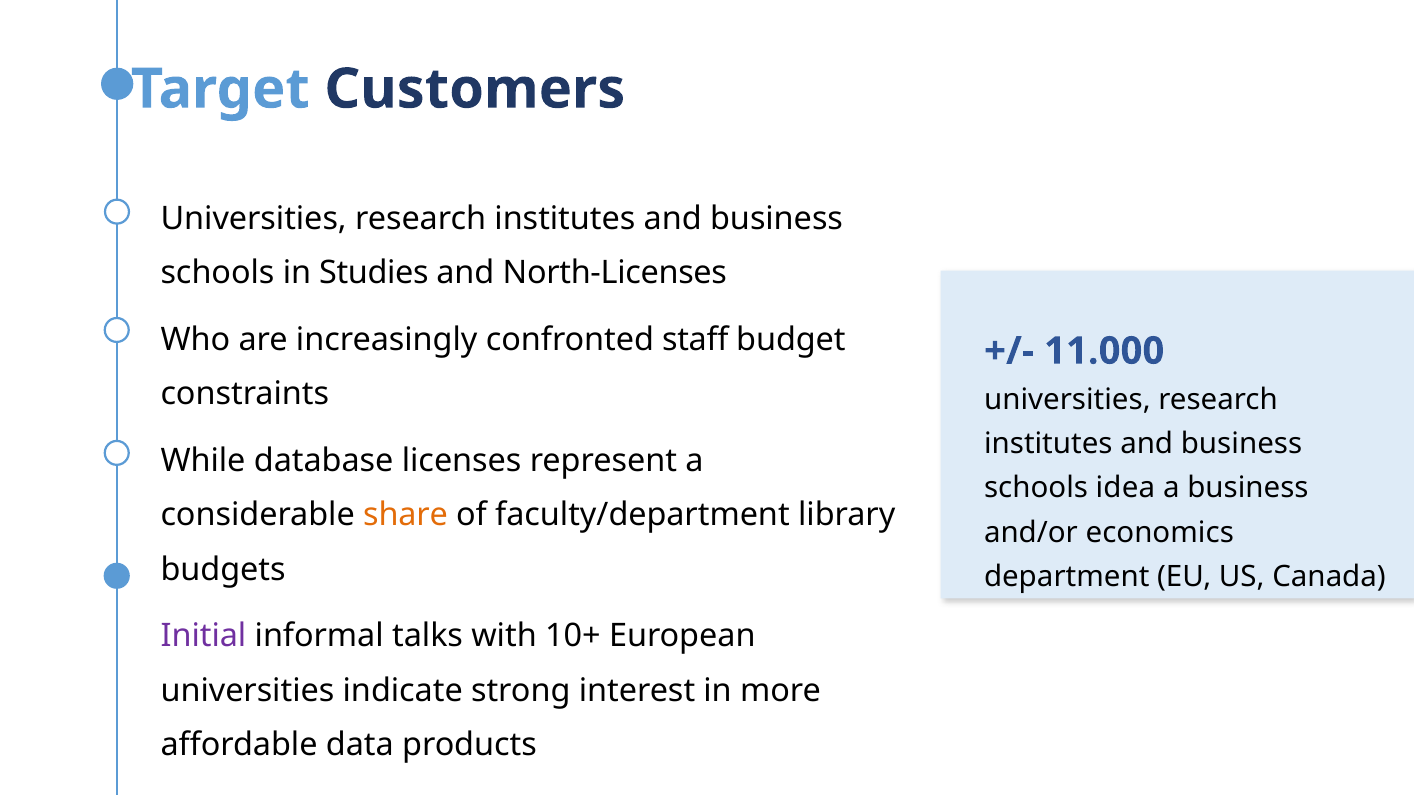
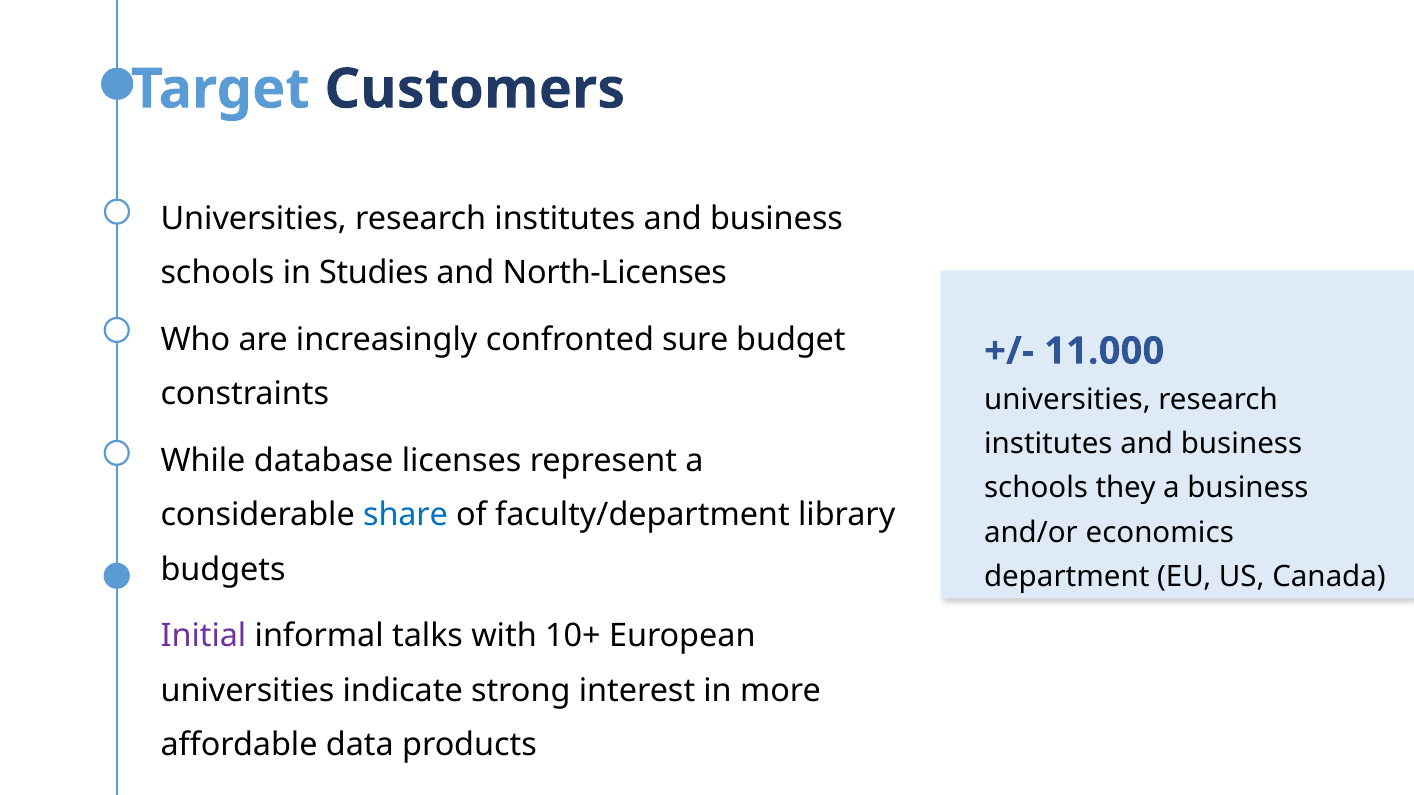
staff: staff -> sure (695, 340)
idea: idea -> they (1126, 488)
share colour: orange -> blue (406, 515)
